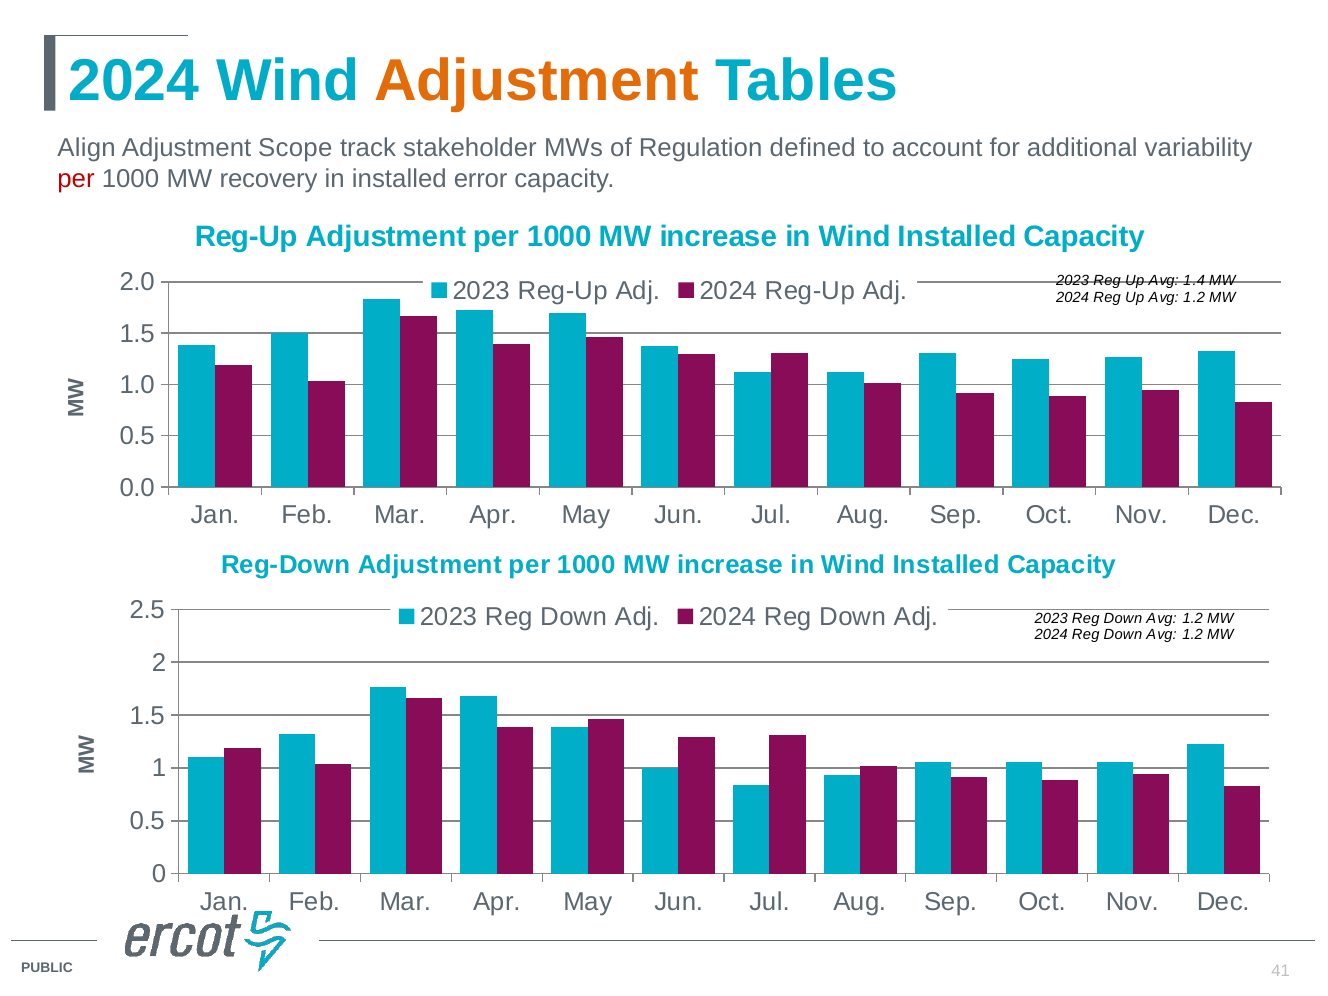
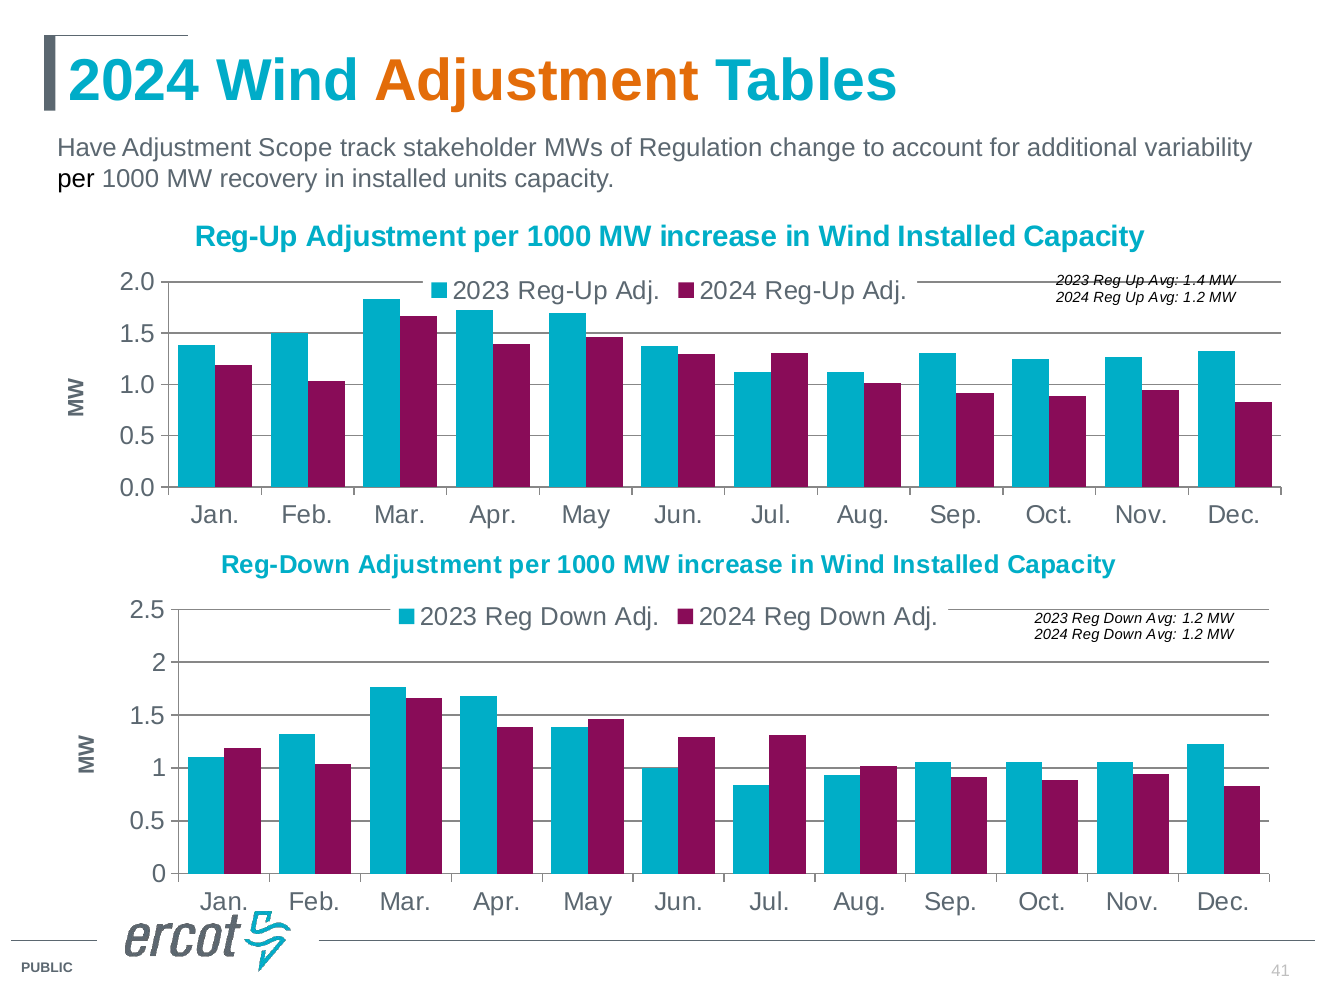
Align: Align -> Have (87, 148)
defined: defined -> change (813, 148)
per colour: red -> black (76, 179)
error: error -> units (481, 179)
